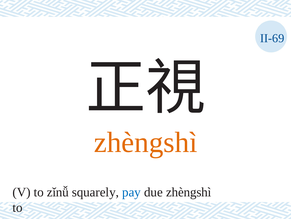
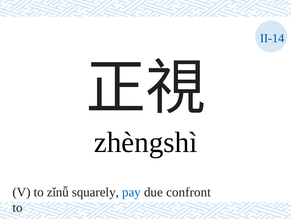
II-69: II-69 -> II-14 (272, 38)
zhèngshì colour: orange -> black (146, 142)
due zhèngshì: zhèngshì -> confront (189, 191)
